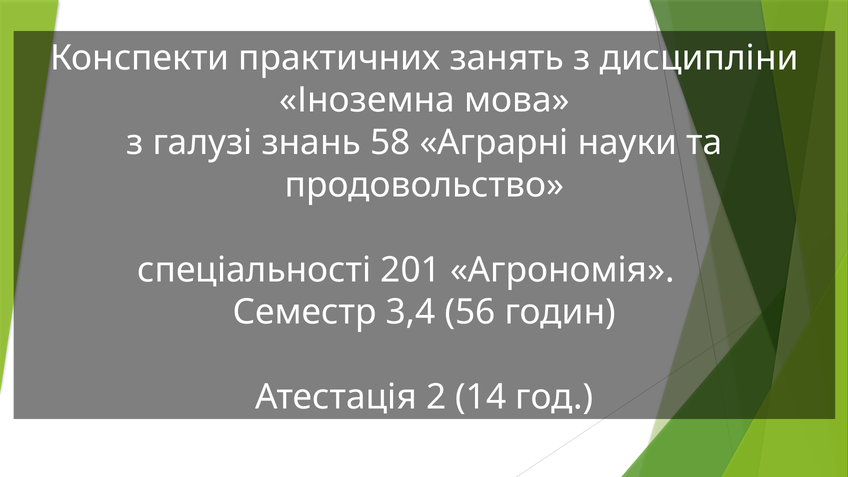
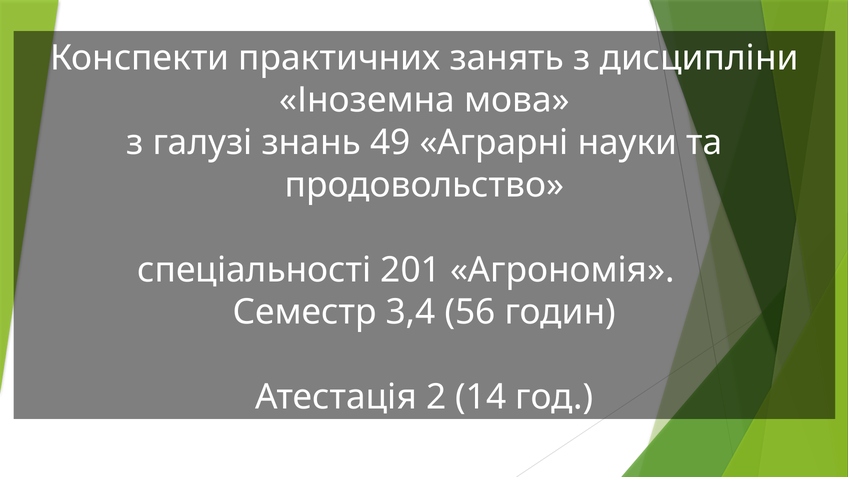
58: 58 -> 49 (390, 143)
